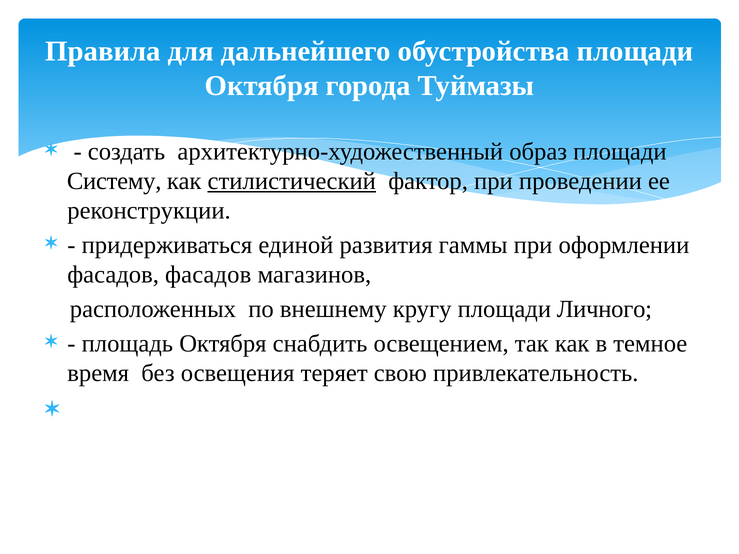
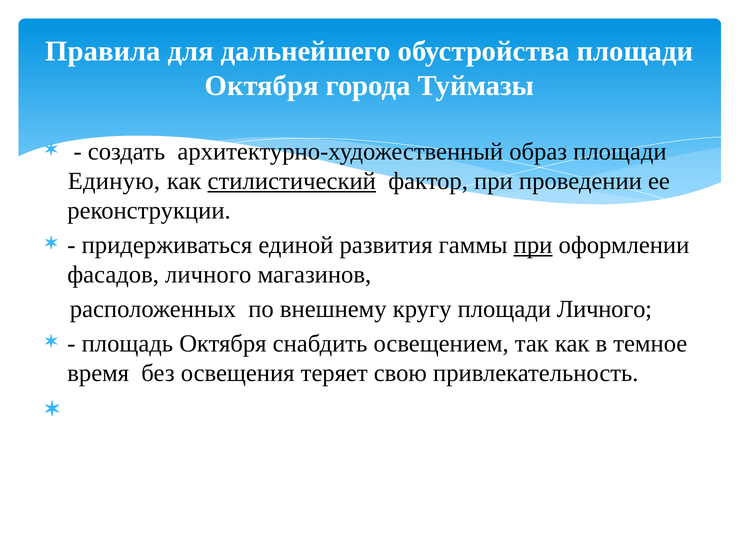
Систему: Систему -> Единую (114, 181)
при underline: none -> present (533, 245)
фасадов фасадов: фасадов -> личного (208, 275)
